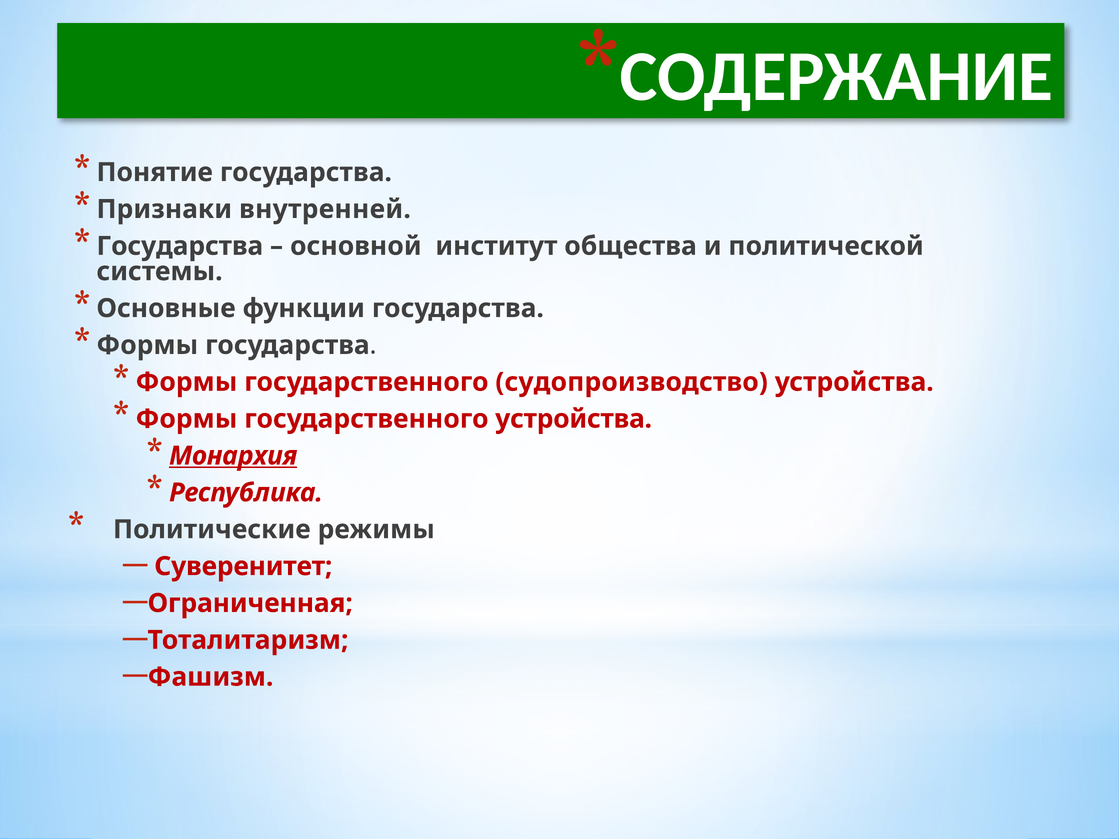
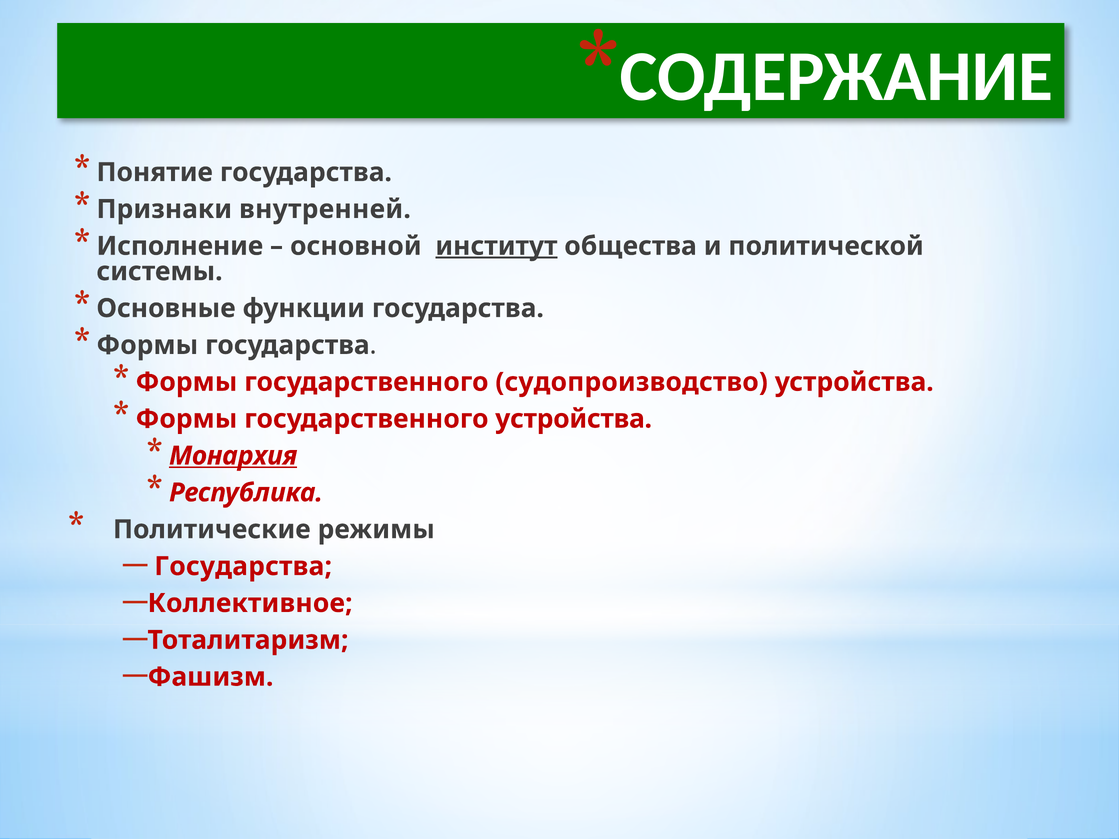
Государства: Государства -> Исполнение (180, 246)
институт underline: none -> present (496, 246)
Суверенитет: Суверенитет -> Государства (243, 567)
Ограниченная: Ограниченная -> Коллективное (250, 603)
